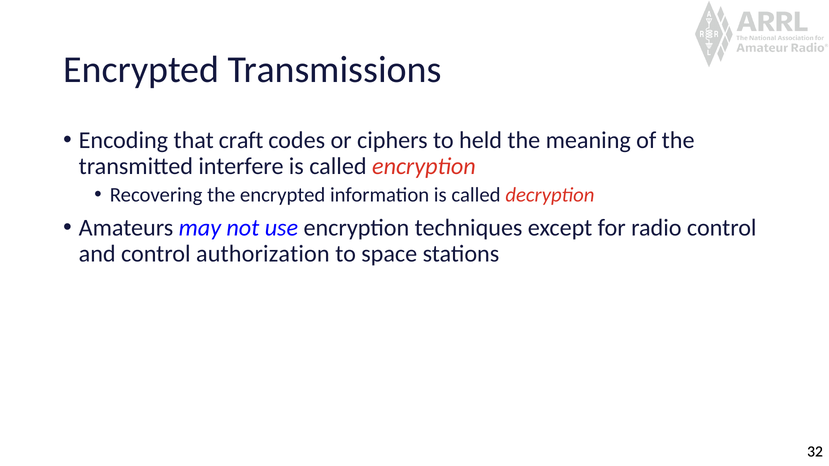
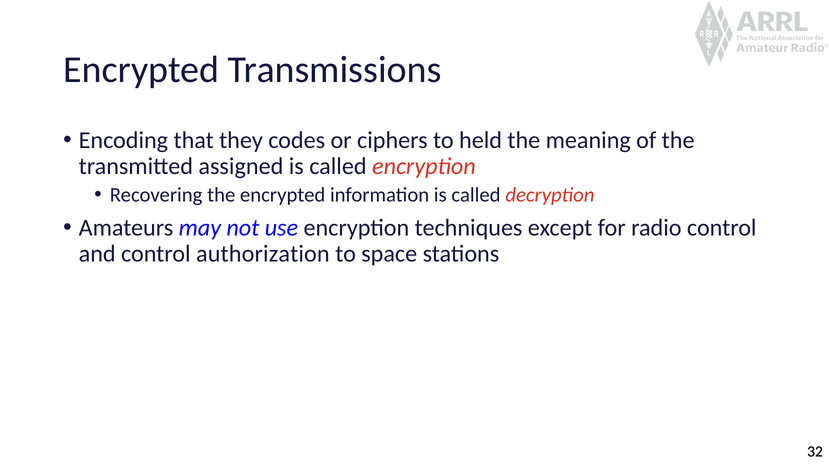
craft: craft -> they (241, 140)
interfere: interfere -> assigned (241, 166)
